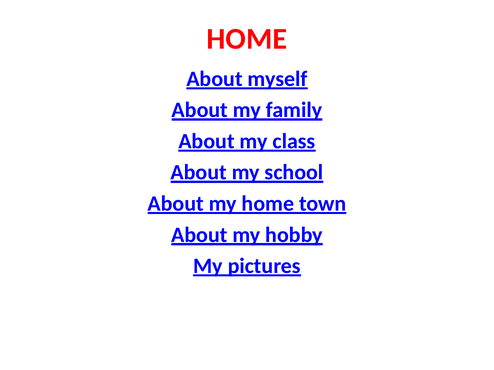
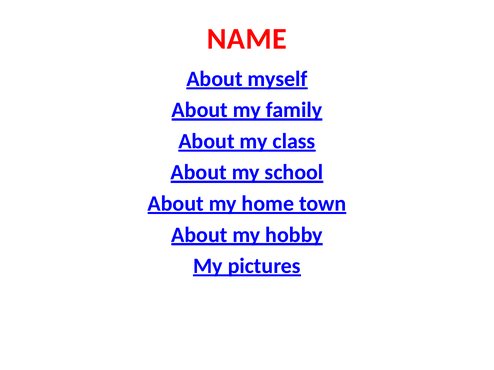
HOME: HOME -> NAME (247, 39)
